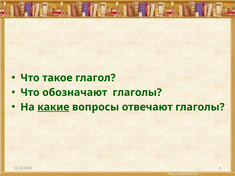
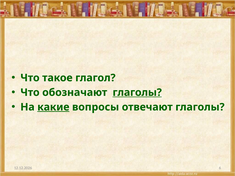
глаголы underline: none -> present (137, 93)
